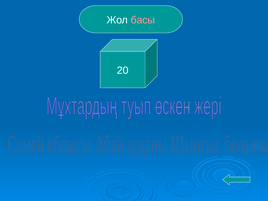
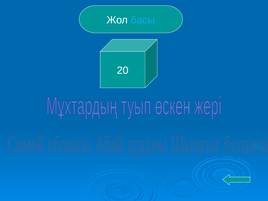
басы colour: pink -> light blue (143, 20)
